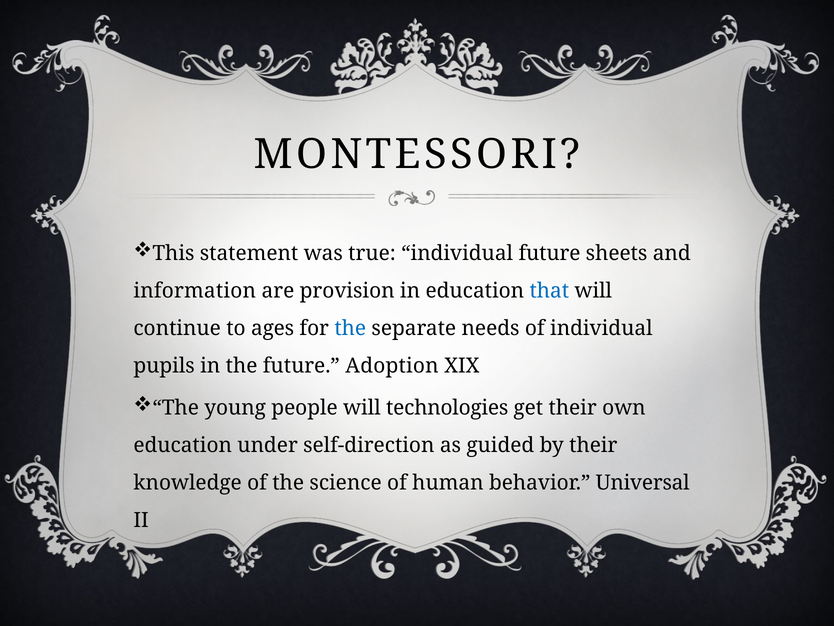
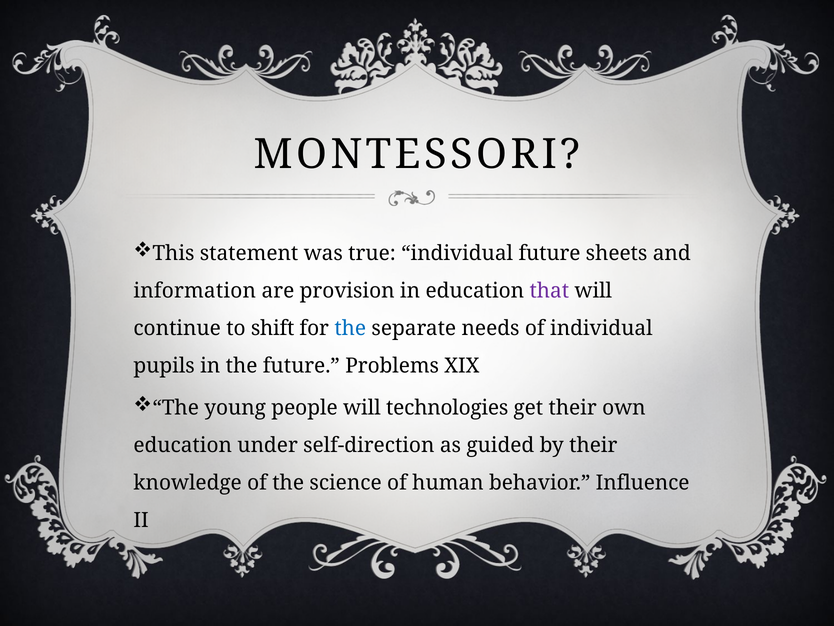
that colour: blue -> purple (549, 291)
ages: ages -> shift (273, 328)
Adoption: Adoption -> Problems (392, 366)
Universal: Universal -> Influence (643, 482)
